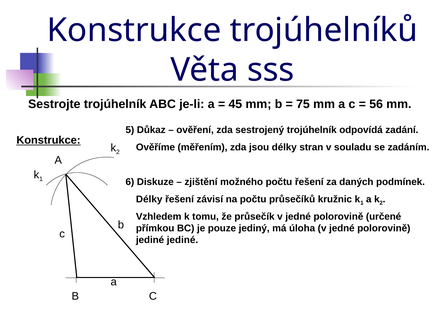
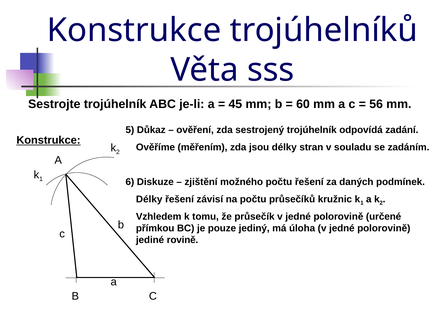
75: 75 -> 60 (303, 104)
jediné jediné: jediné -> rovině (183, 240)
